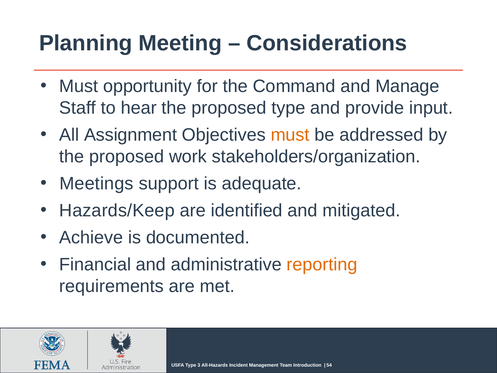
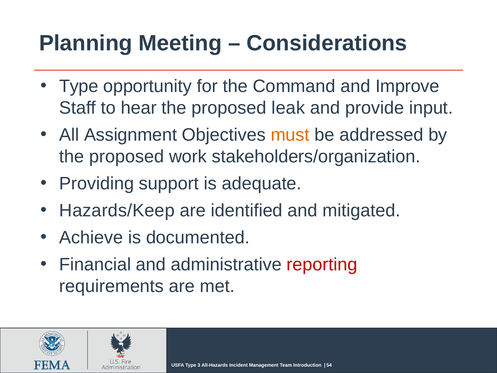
Must: Must -> Type (79, 86)
Manage: Manage -> Improve (407, 86)
proposed type: type -> leak (288, 108)
Meetings: Meetings -> Providing (97, 183)
reporting colour: orange -> red (322, 264)
